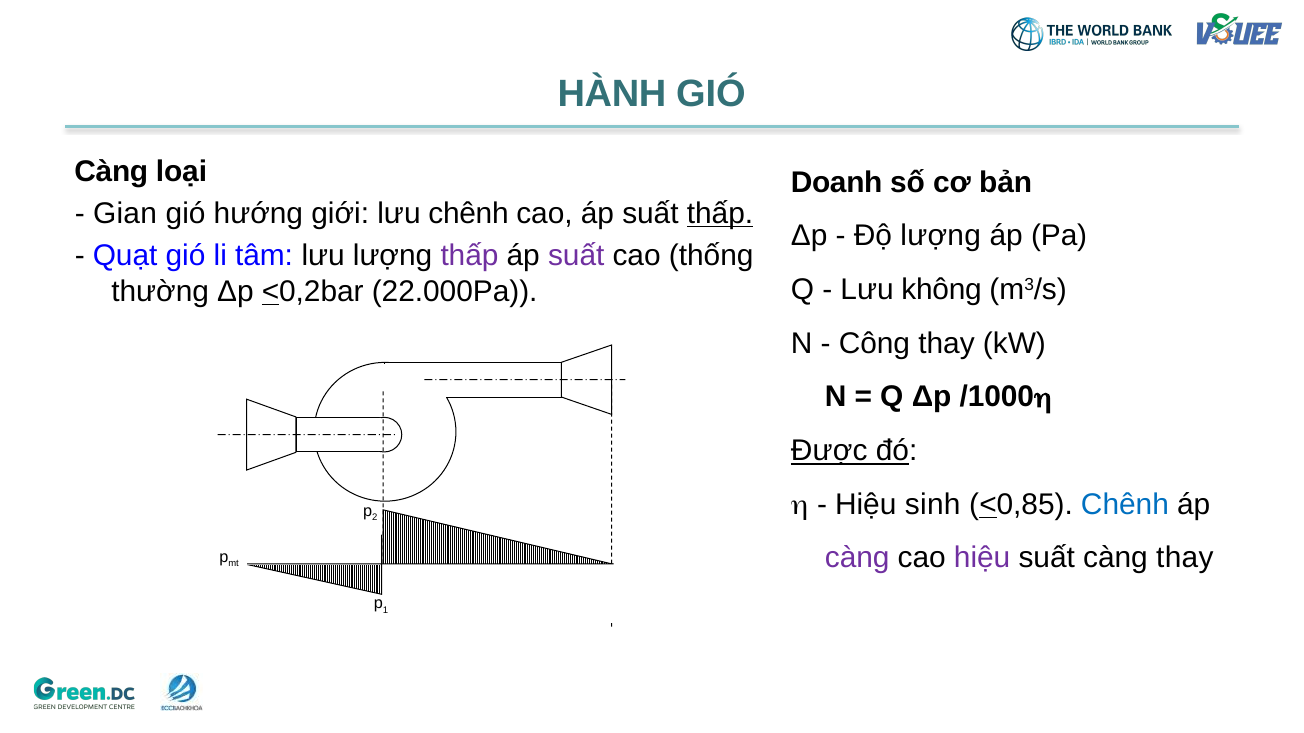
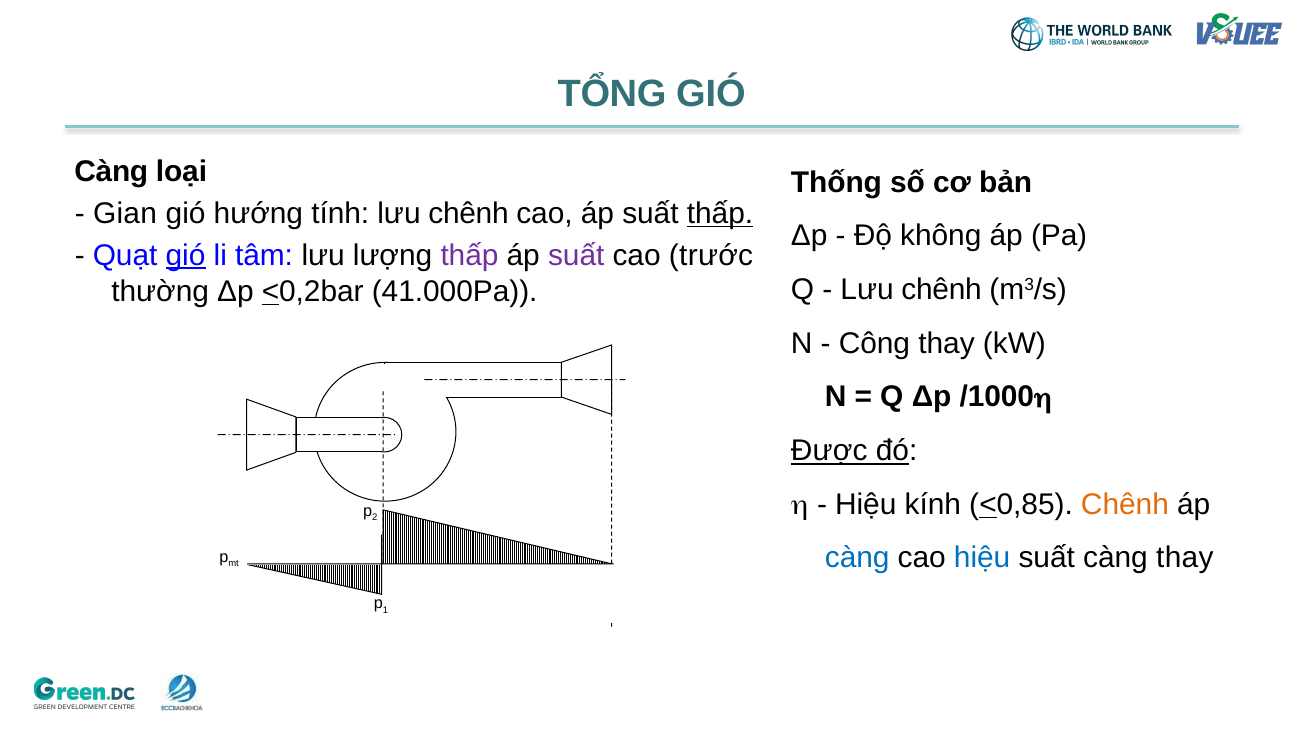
HÀNH: HÀNH -> TỔNG (612, 94)
Doanh: Doanh -> Thống (836, 182)
giới: giới -> tính (340, 214)
Độ lượng: lượng -> không (941, 236)
gió underline: none -> present (186, 256)
thống: thống -> trước (711, 256)
không: không -> chênh (942, 290)
22.000Pa: 22.000Pa -> 41.000Pa (455, 292)
sinh: sinh -> kính (933, 505)
Chênh colour: blue -> orange (1125, 505)
càng colour: purple -> blue (857, 558)
hiệu colour: purple -> blue (982, 558)
